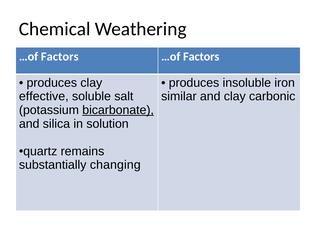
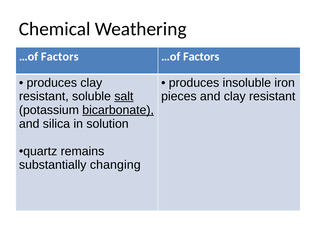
effective: effective -> resistant (44, 96)
salt underline: none -> present (124, 96)
similar: similar -> pieces (179, 96)
and clay carbonic: carbonic -> resistant (272, 96)
